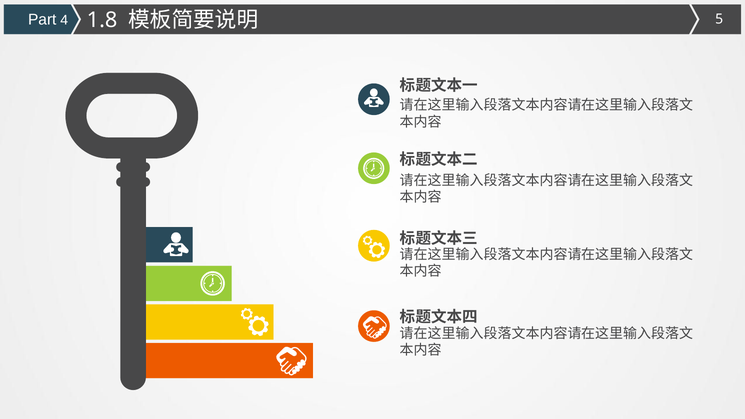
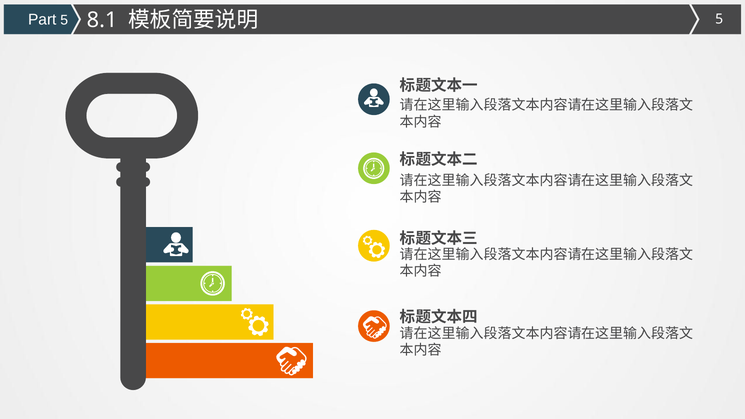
Part 4: 4 -> 5 (64, 20)
1.8: 1.8 -> 8.1 (102, 20)
